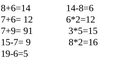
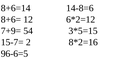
7+6=: 7+6= -> 8+6= (11, 20)
91: 91 -> 54 (28, 31)
9: 9 -> 2 (28, 42)
19-6=5: 19-6=5 -> 96-6=5 (14, 54)
